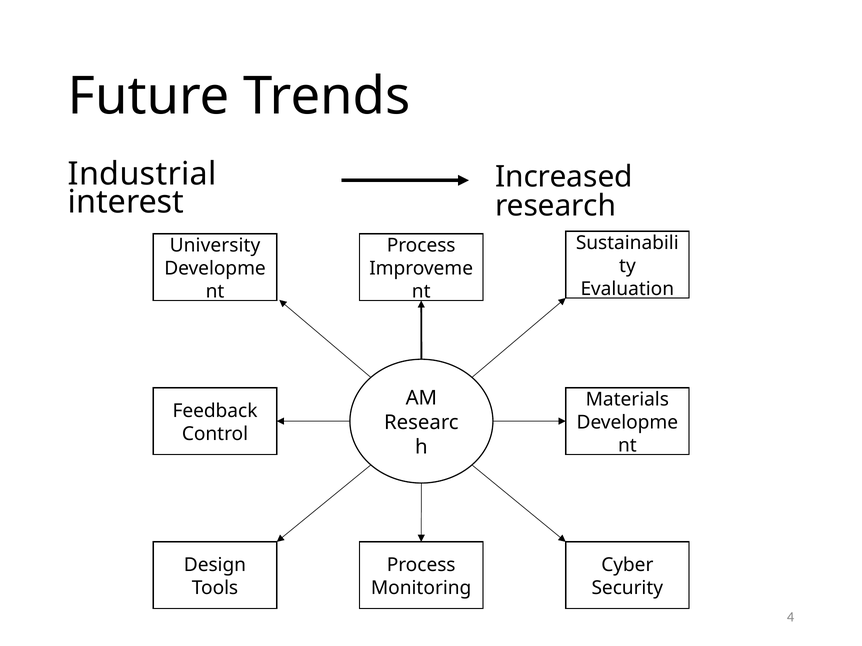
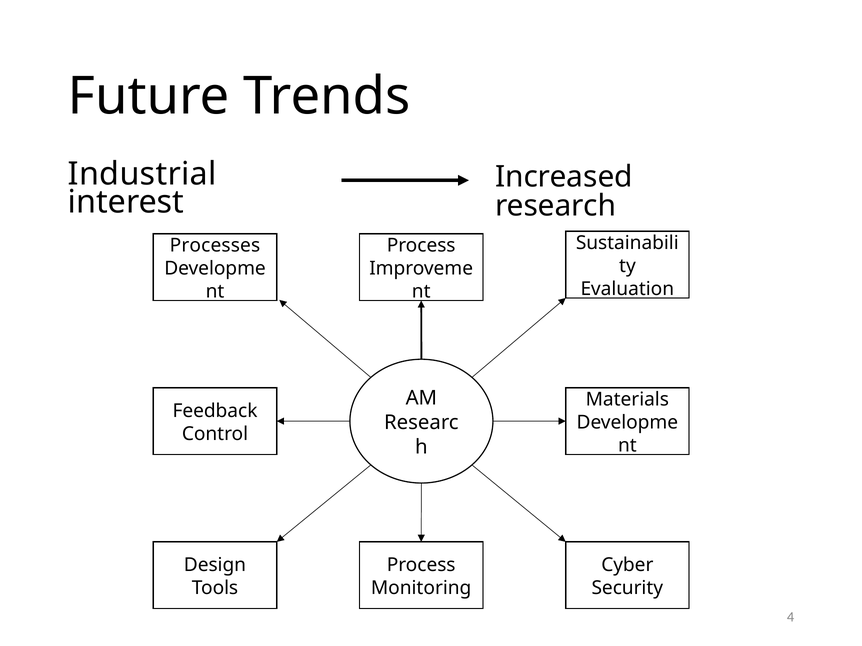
University: University -> Processes (215, 246)
